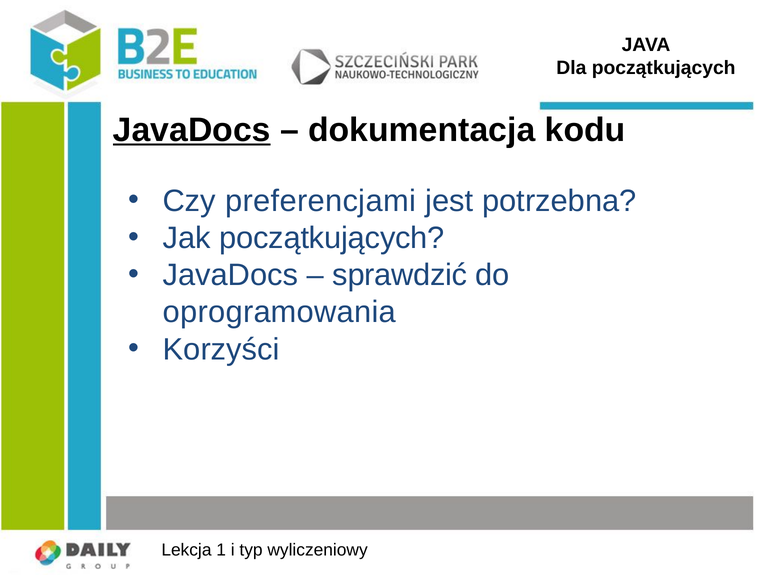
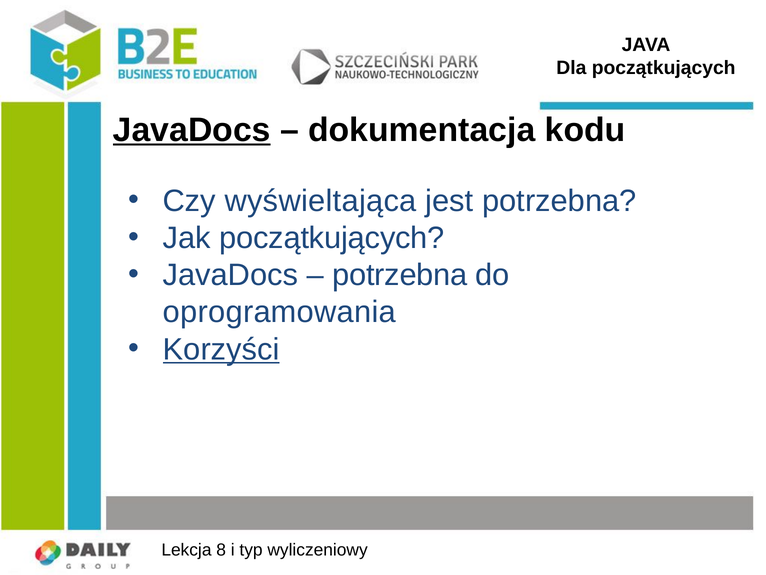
preferencjami: preferencjami -> wyświeltająca (321, 201)
sprawdzić: sprawdzić -> potrzebna (400, 275)
Korzyści underline: none -> present (221, 349)
1: 1 -> 8 (221, 550)
